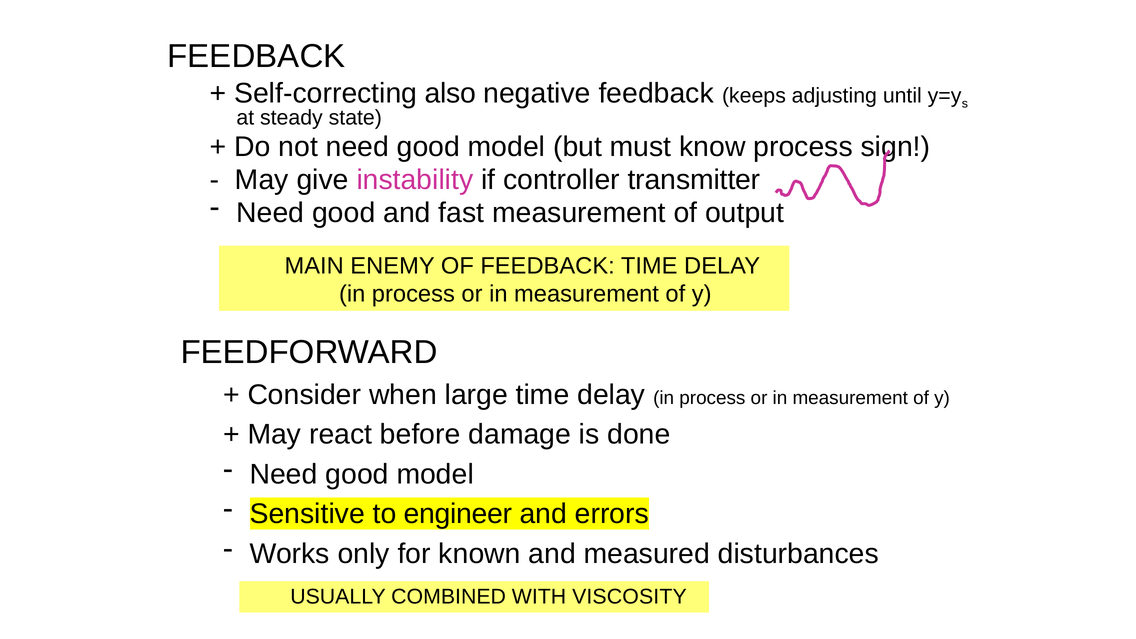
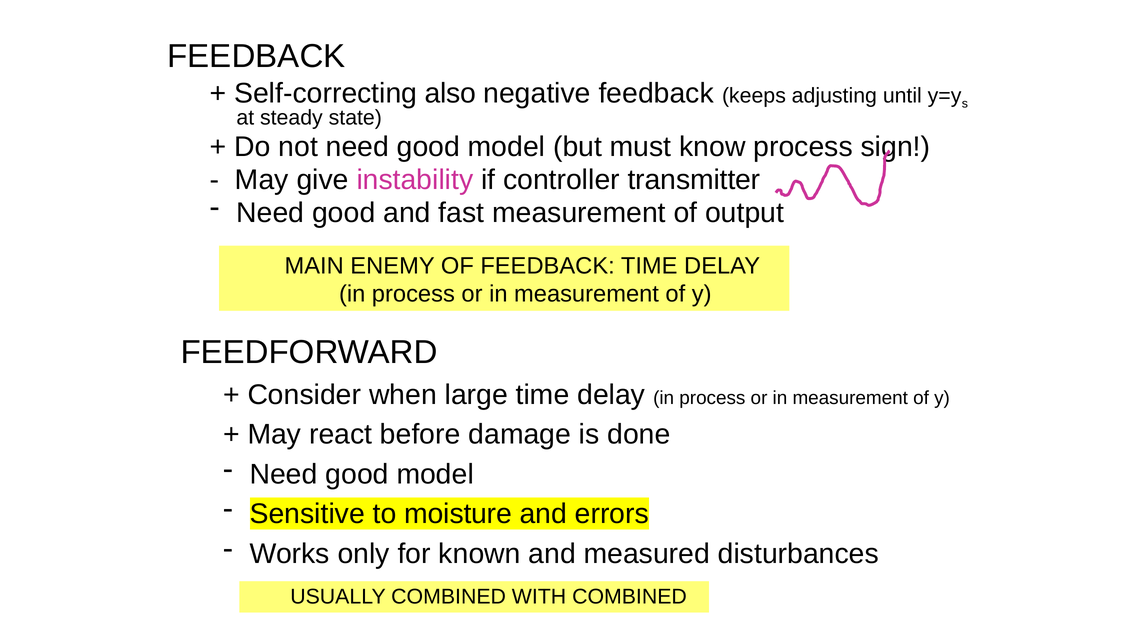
engineer: engineer -> moisture (458, 514)
WITH VISCOSITY: VISCOSITY -> COMBINED (629, 597)
